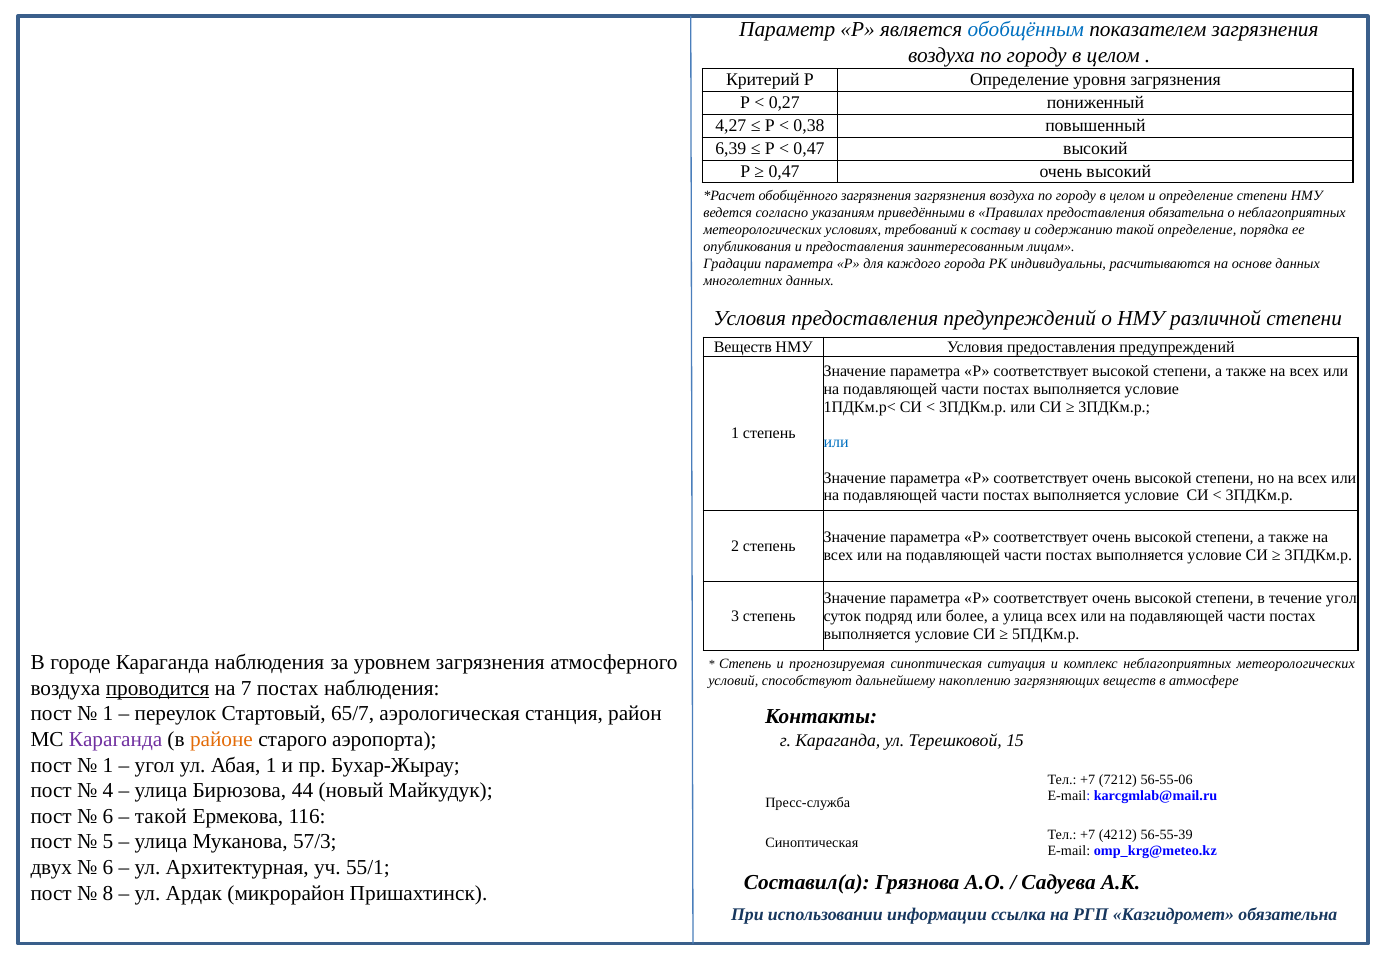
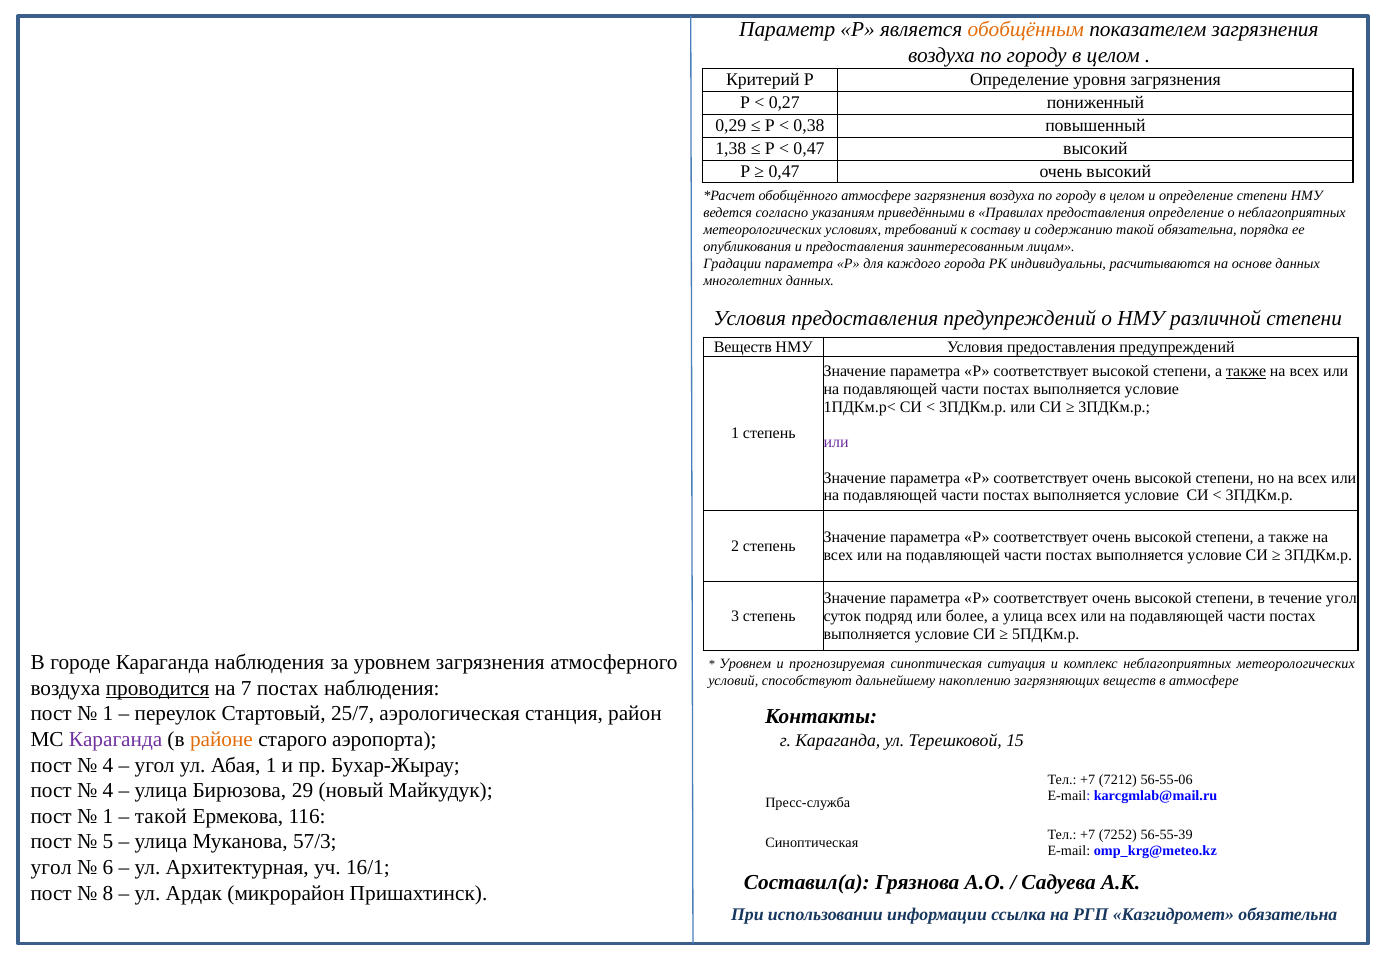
обобщённым colour: blue -> orange (1026, 29)
4,27: 4,27 -> 0,29 (731, 125)
6,39: 6,39 -> 1,38 (731, 148)
обобщённого загрязнения: загрязнения -> атмосфере (876, 196)
предоставления обязательна: обязательна -> определение (1186, 213)
такой определение: определение -> обязательна (1197, 230)
также underline: none -> present (1246, 371)
или colour: blue -> purple (836, 442)
Степень: Степень -> Уровнем (745, 663)
65/7: 65/7 -> 25/7 (353, 714)
1: 1 -> 4 (108, 765)
44: 44 -> 29 (303, 790)
6: 6 -> 1 (108, 816)
4212: 4212 -> 7252 (1118, 835)
двух: двух -> угол (51, 867)
55/1: 55/1 -> 16/1 (368, 867)
